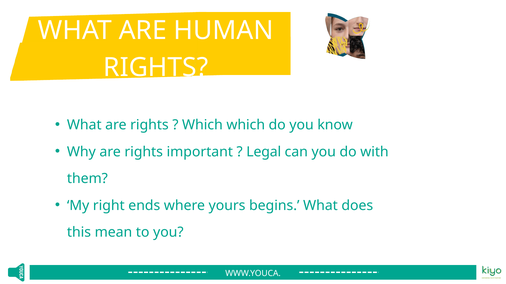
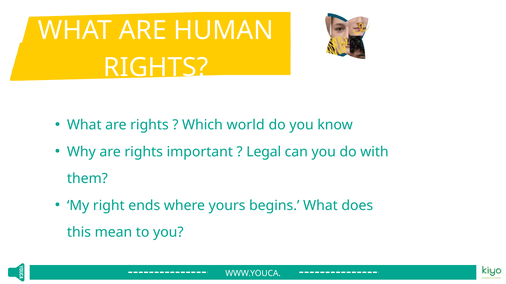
Which which: which -> world (246, 125)
